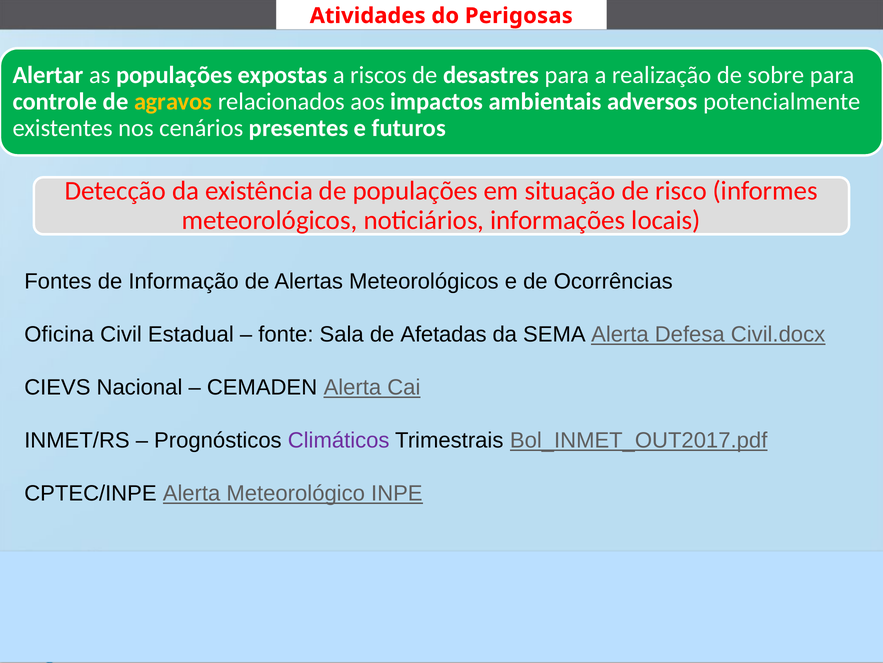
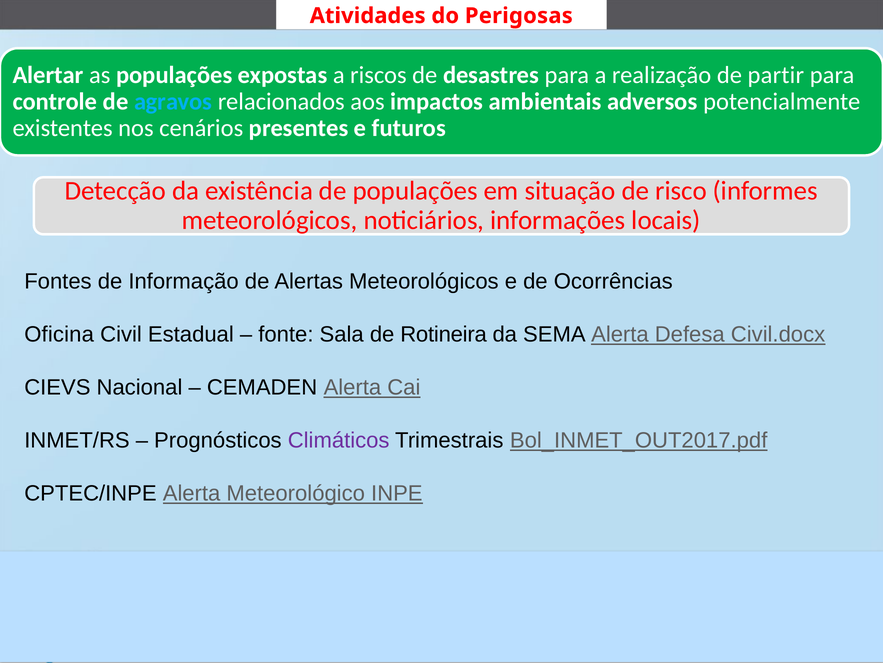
sobre: sobre -> partir (776, 75)
agravos colour: yellow -> light blue (173, 102)
Afetadas: Afetadas -> Rotineira (444, 334)
